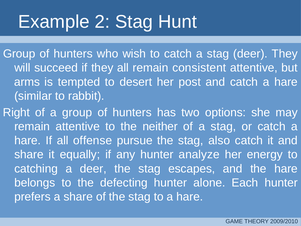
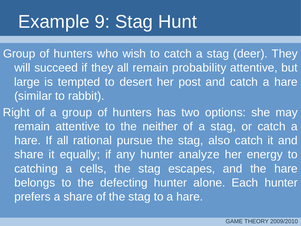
2: 2 -> 9 (102, 22)
consistent: consistent -> probability (199, 68)
arms: arms -> large (27, 82)
offense: offense -> rational (93, 140)
a deer: deer -> cells (93, 169)
